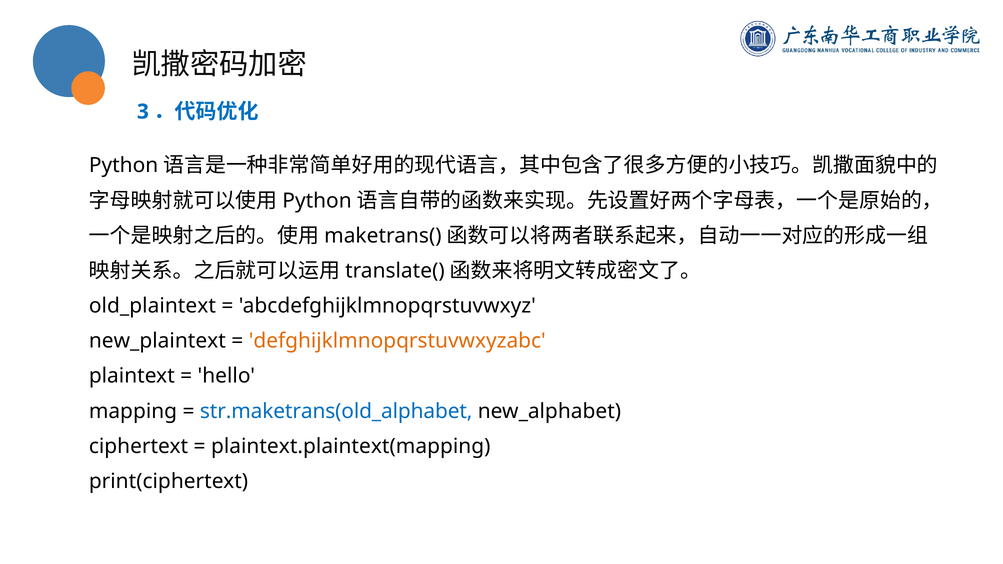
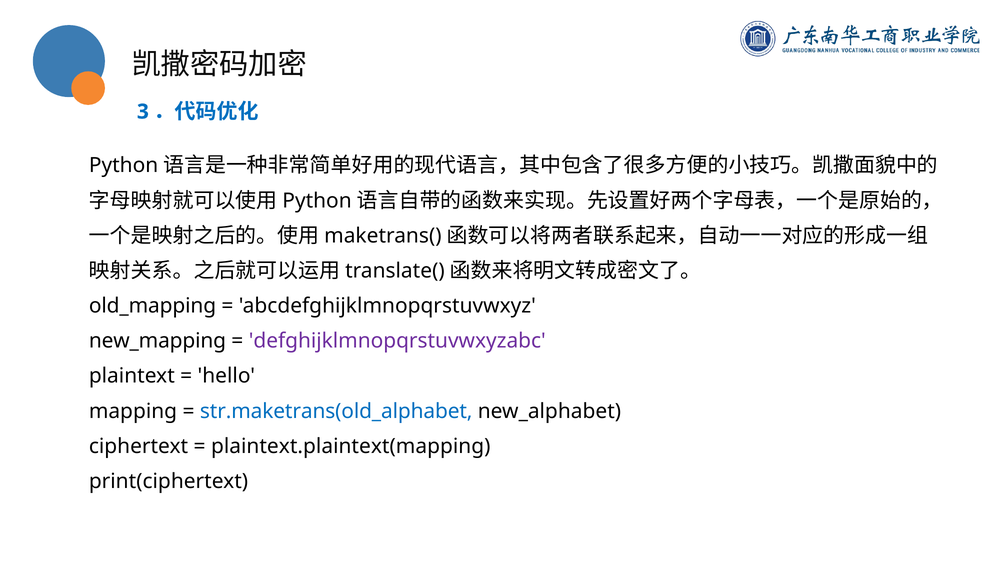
old_plaintext: old_plaintext -> old_mapping (153, 306)
new_plaintext: new_plaintext -> new_mapping (157, 341)
defghijklmnopqrstuvwxyzabc colour: orange -> purple (397, 341)
